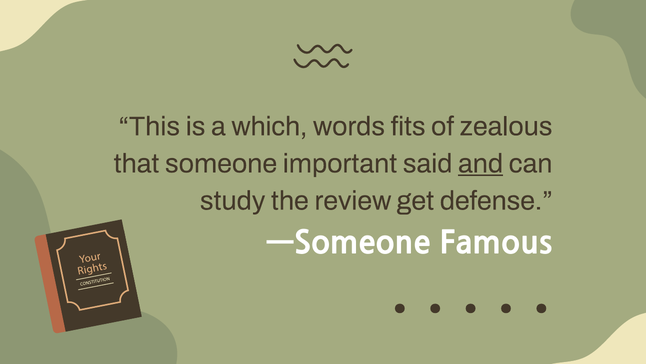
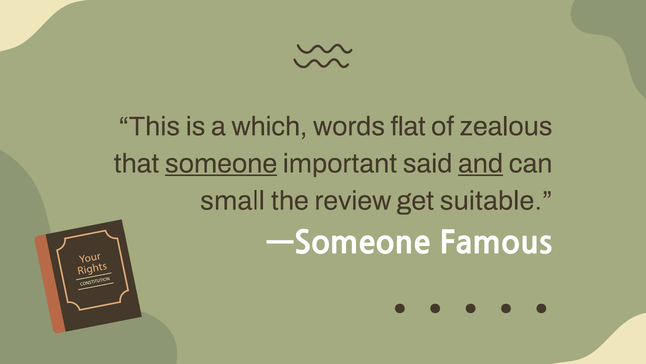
fits: fits -> flat (408, 126)
someone underline: none -> present (221, 163)
study: study -> small (232, 200)
defense: defense -> suitable (496, 200)
